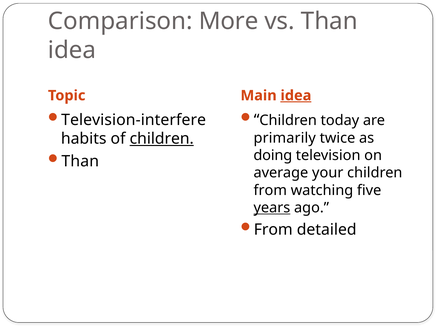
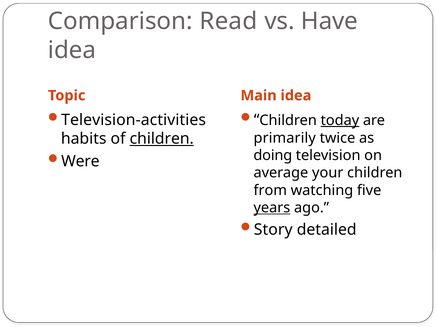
More: More -> Read (228, 21)
vs Than: Than -> Have (329, 21)
idea underline: present -> none (296, 96)
Television-interfere: Television-interfere -> Television-activities (134, 120)
today underline: none -> present (340, 120)
Than: Than -> Were (80, 161)
From: From -> Story (273, 229)
